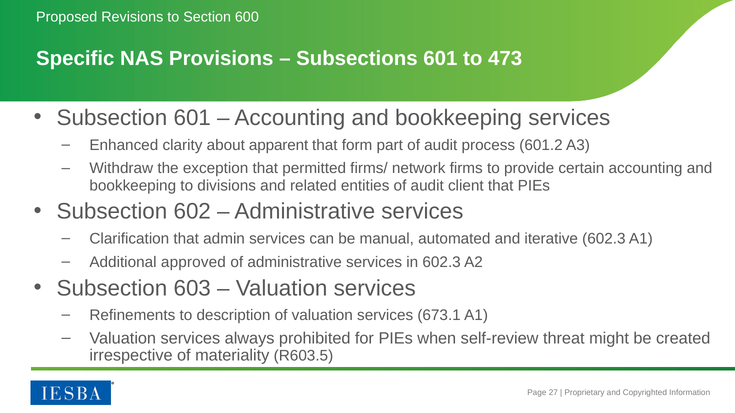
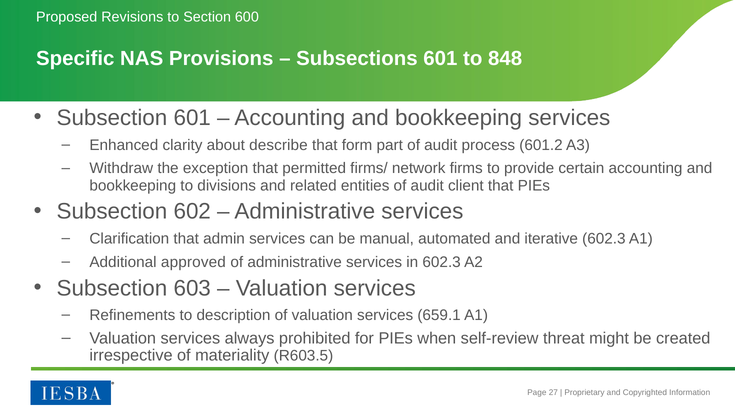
473: 473 -> 848 (505, 59)
apparent: apparent -> describe (278, 145)
673.1: 673.1 -> 659.1 (439, 316)
